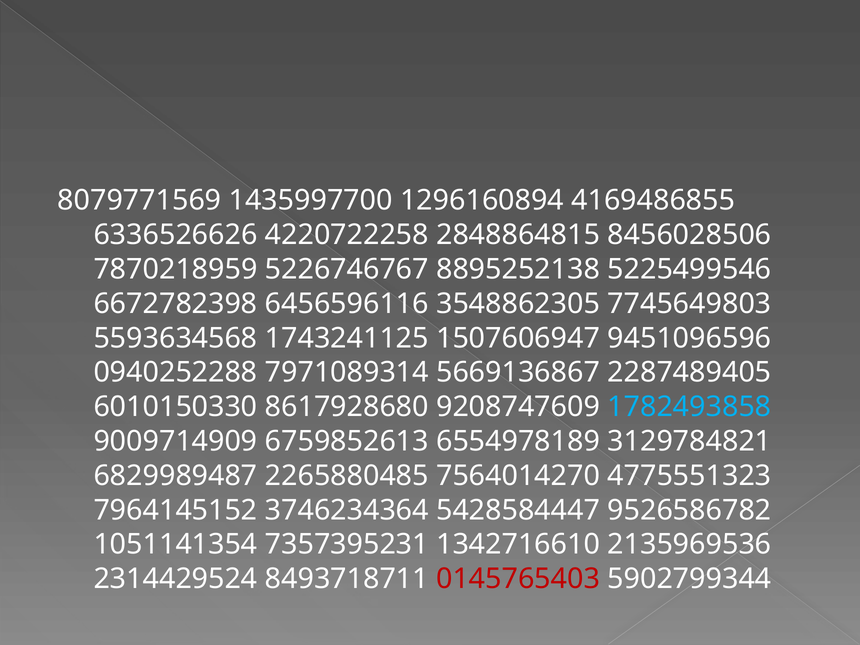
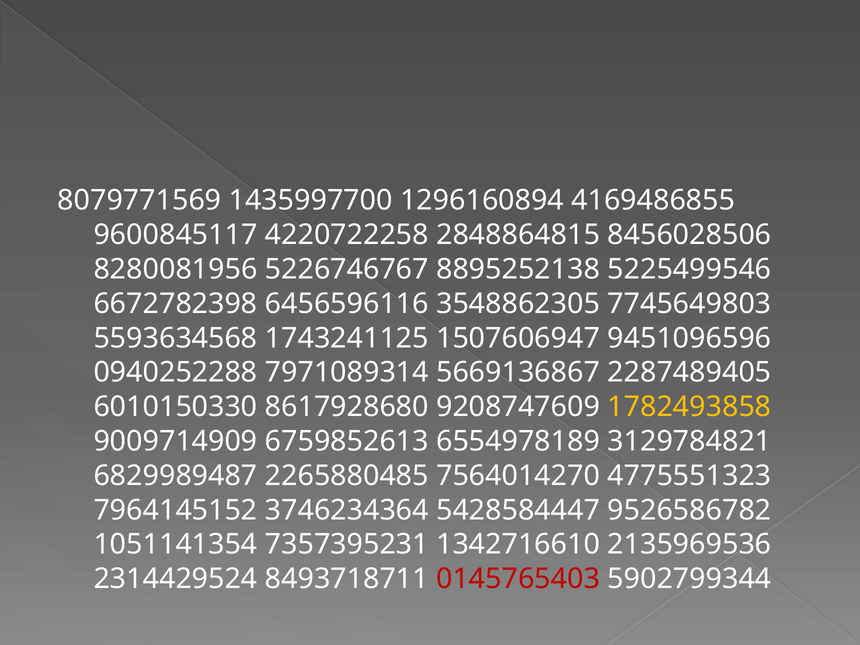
6336526626: 6336526626 -> 9600845117 (176, 235)
7870218959: 7870218959 -> 8280081956 (176, 269)
1782493858 colour: light blue -> yellow (689, 407)
